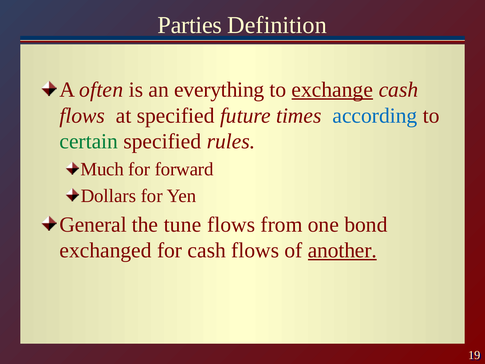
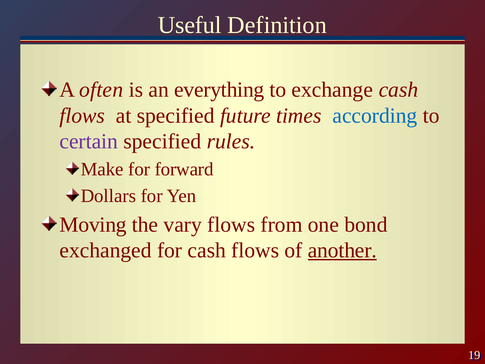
Parties: Parties -> Useful (190, 25)
exchange underline: present -> none (332, 90)
certain colour: green -> purple (89, 141)
Much: Much -> Make (102, 169)
General: General -> Moving (93, 224)
tune: tune -> vary (183, 224)
